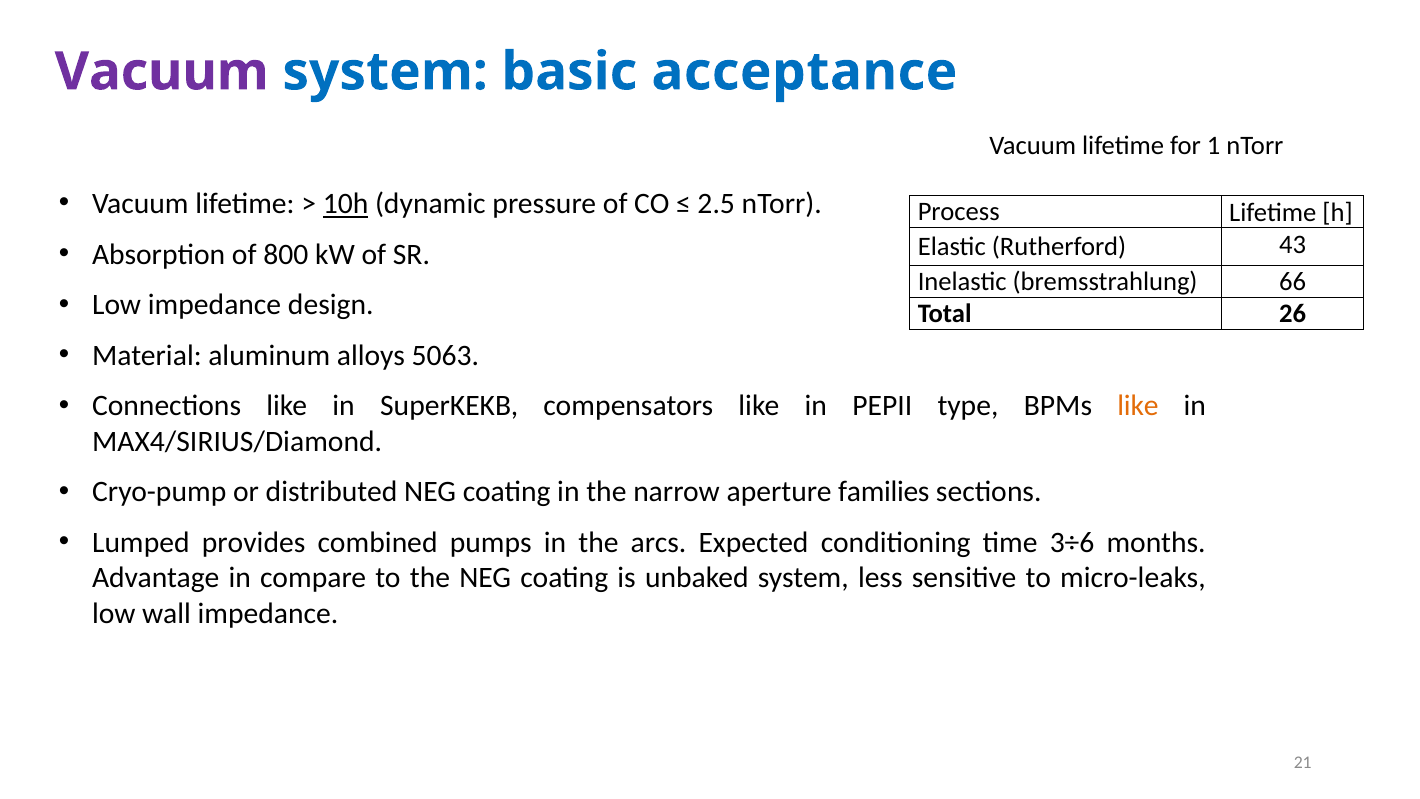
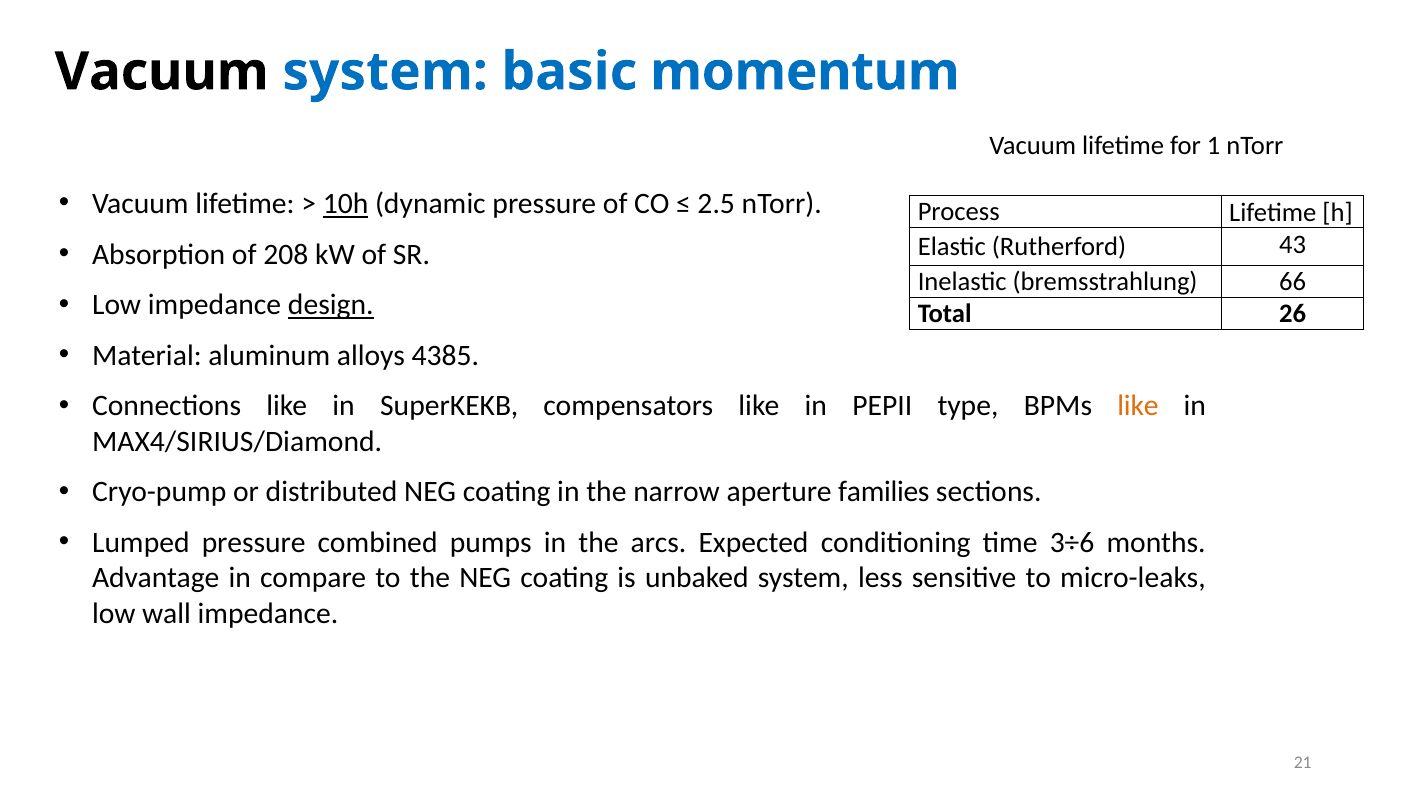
Vacuum colour: purple -> black (162, 72)
acceptance: acceptance -> momentum (805, 72)
800: 800 -> 208 (286, 254)
design underline: none -> present (331, 305)
5063: 5063 -> 4385 (445, 355)
Lumped provides: provides -> pressure (254, 542)
